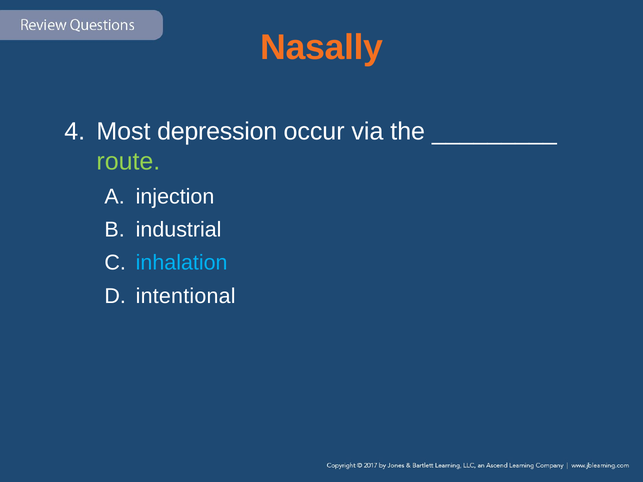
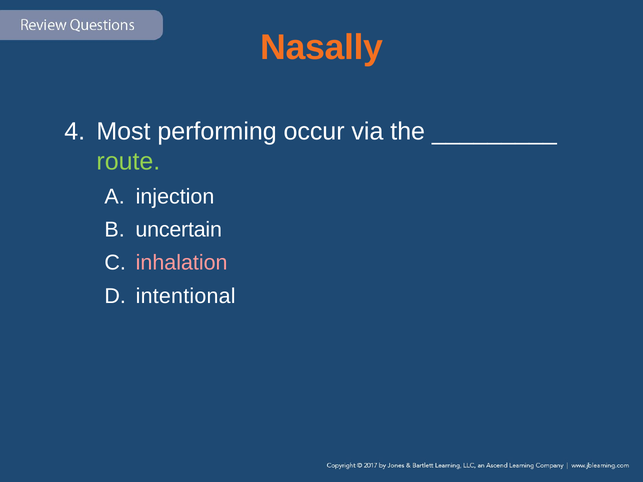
depression: depression -> performing (217, 131)
industrial: industrial -> uncertain (179, 230)
inhalation colour: light blue -> pink (182, 263)
